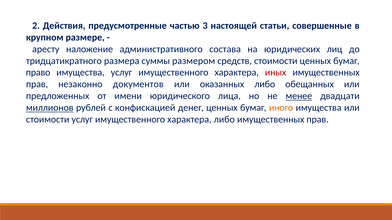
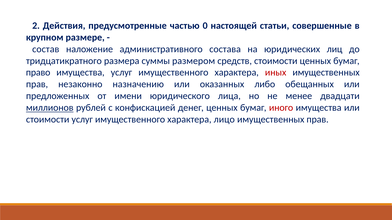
3: 3 -> 0 (205, 26)
аресту: аресту -> состав (46, 49)
документов: документов -> назначению (138, 84)
менее underline: present -> none (299, 96)
иного colour: orange -> red (281, 108)
характера либо: либо -> лицо (224, 120)
